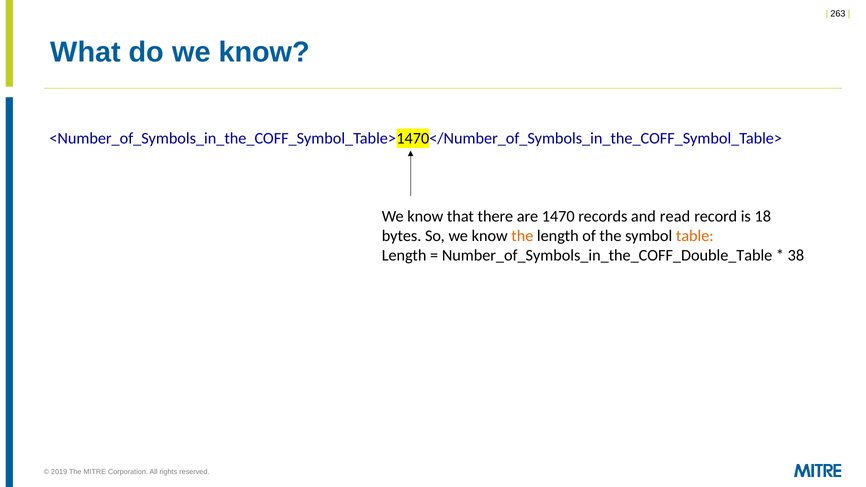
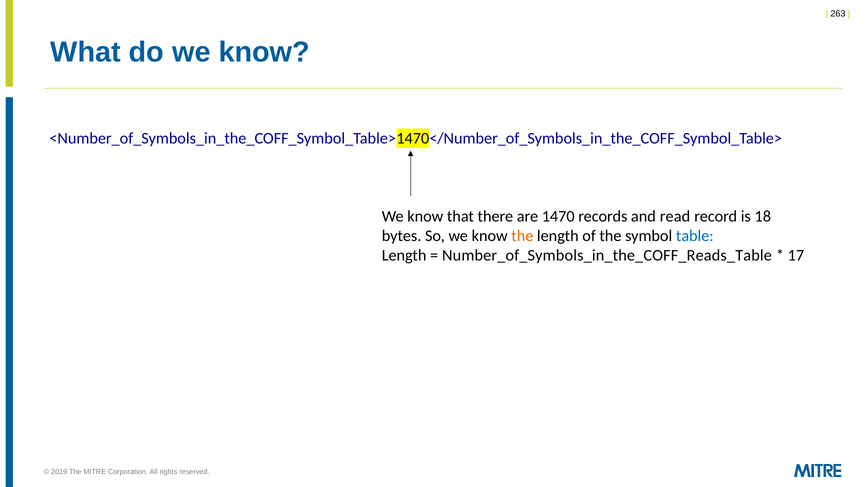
table colour: orange -> blue (695, 236)
Number_of_Symbols_in_the_COFF_Double_Table: Number_of_Symbols_in_the_COFF_Double_Table -> Number_of_Symbols_in_the_COFF_Reads_Table (607, 256)
38: 38 -> 17 (796, 256)
